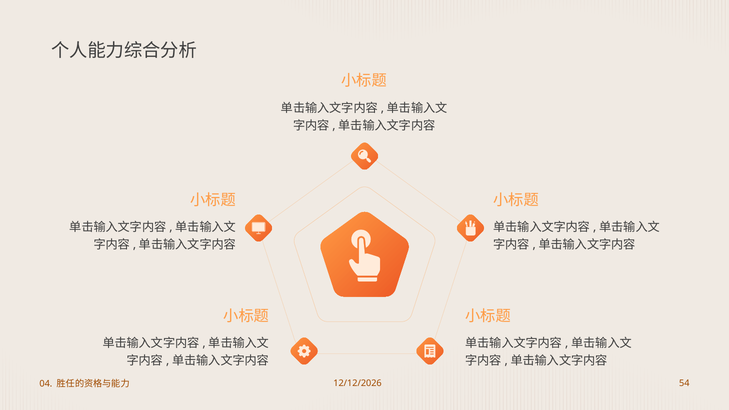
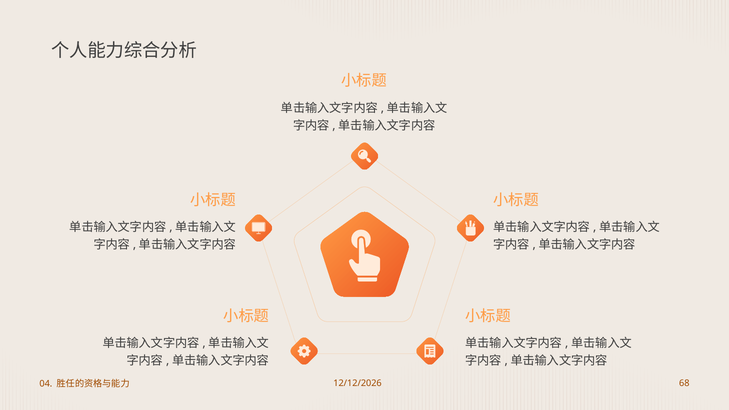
54: 54 -> 68 (684, 383)
